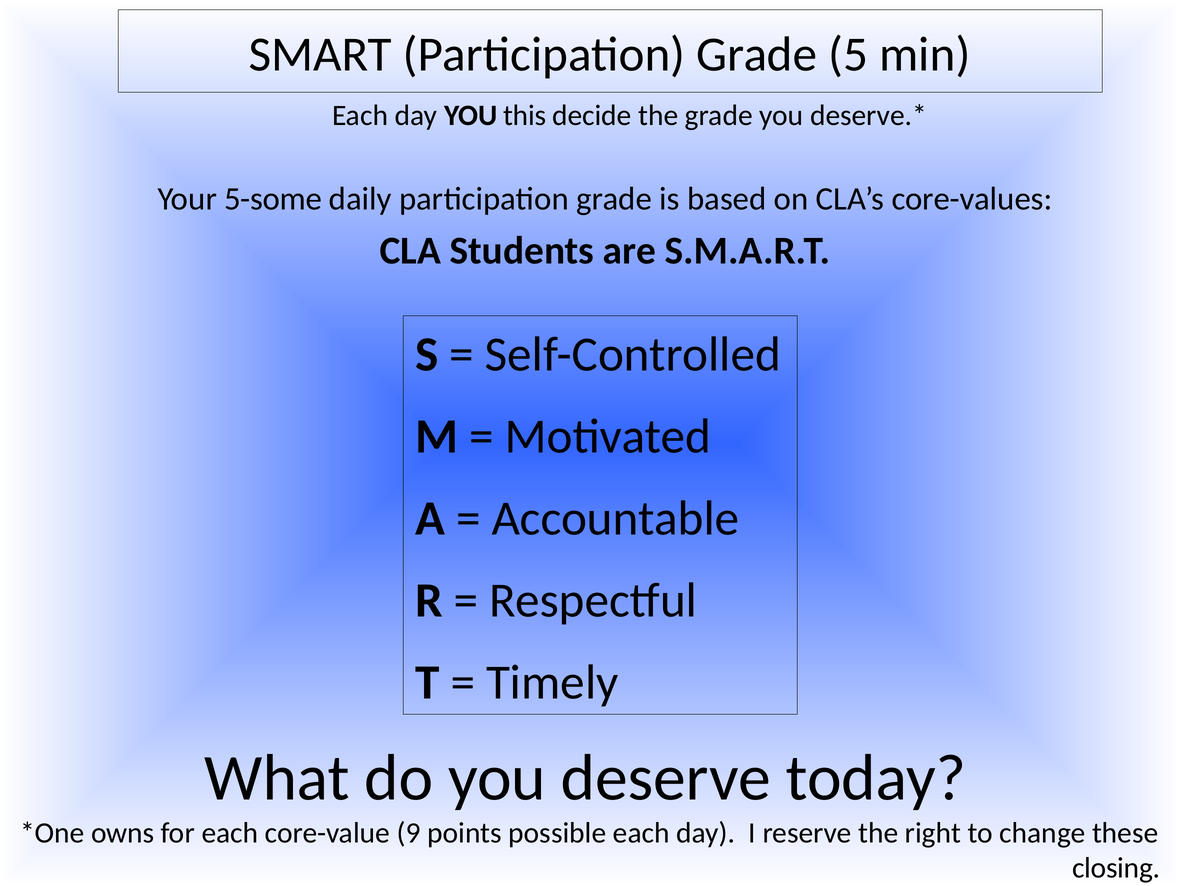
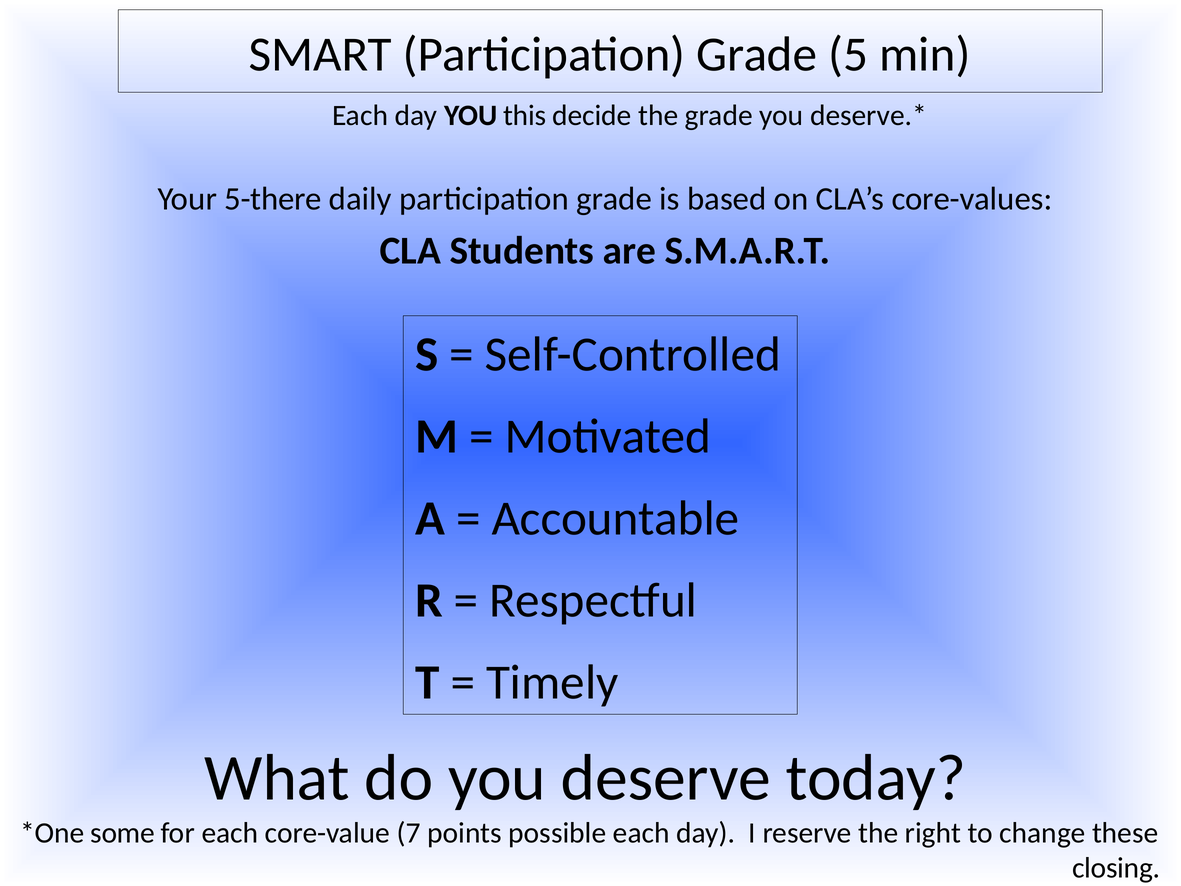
5-some: 5-some -> 5-there (273, 199)
owns: owns -> some (123, 833)
9: 9 -> 7 (409, 833)
